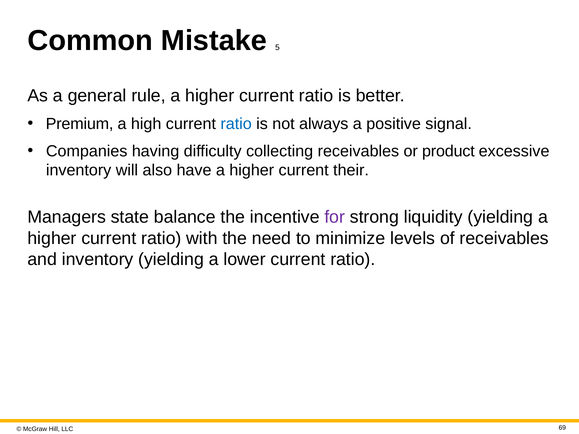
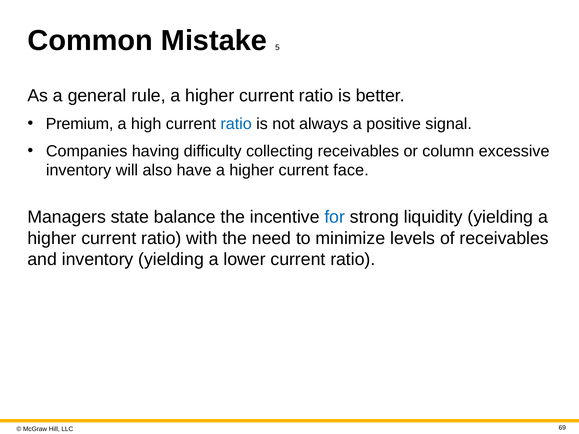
product: product -> column (448, 151)
their: their -> face (351, 170)
for colour: purple -> blue (335, 217)
